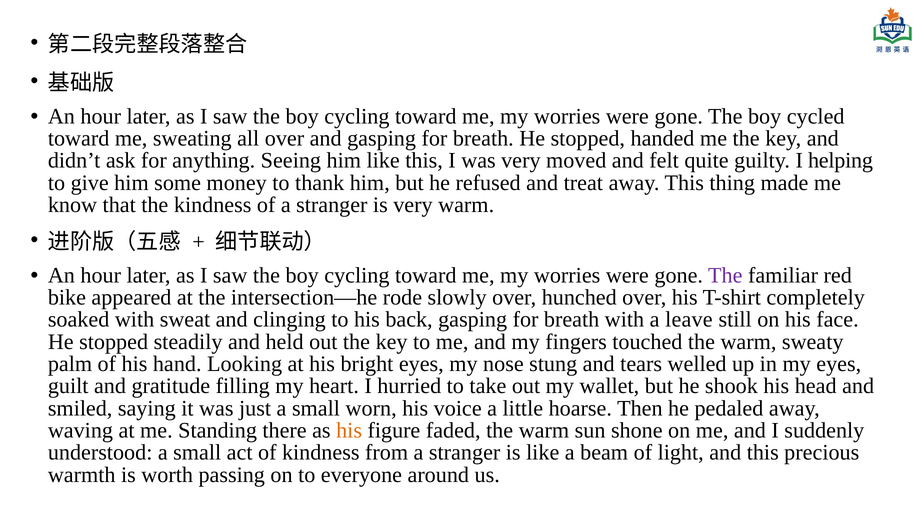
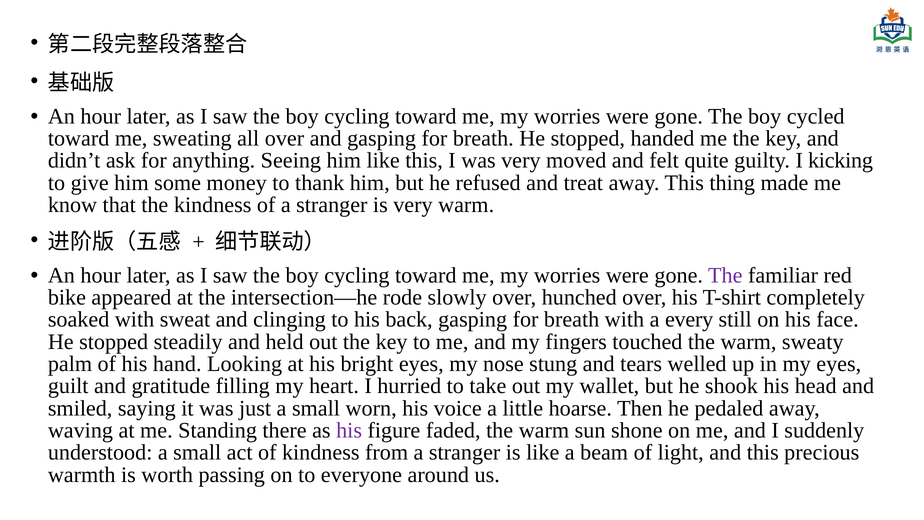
helping: helping -> kicking (841, 161)
leave: leave -> every (689, 319)
his colour: orange -> purple (349, 430)
